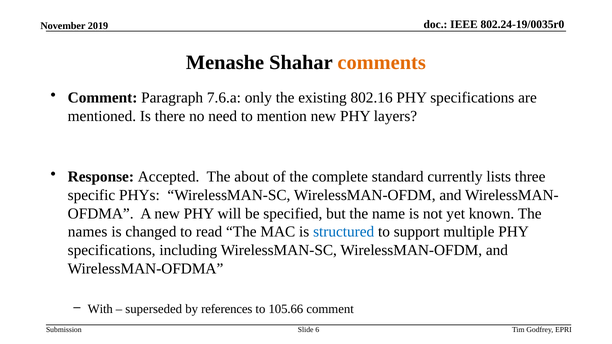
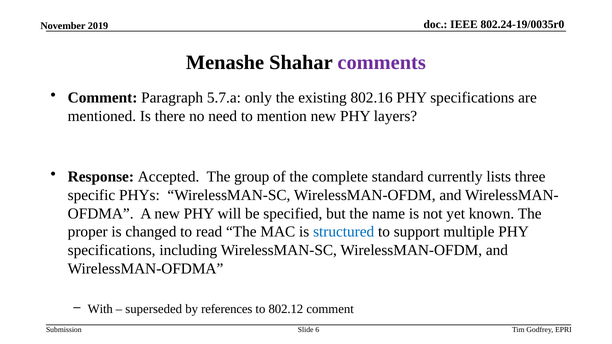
comments colour: orange -> purple (382, 63)
7.6.a: 7.6.a -> 5.7.a (224, 98)
about: about -> group (252, 177)
names: names -> proper (88, 232)
105.66: 105.66 -> 802.12 (286, 309)
